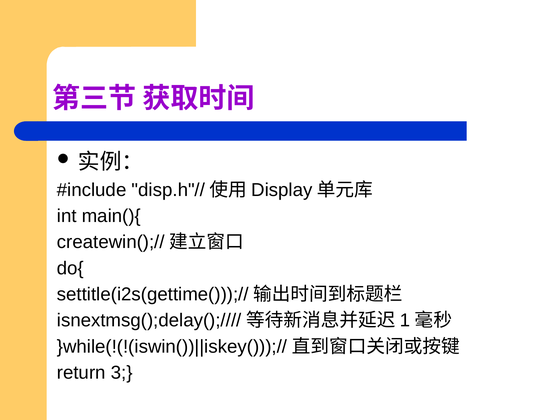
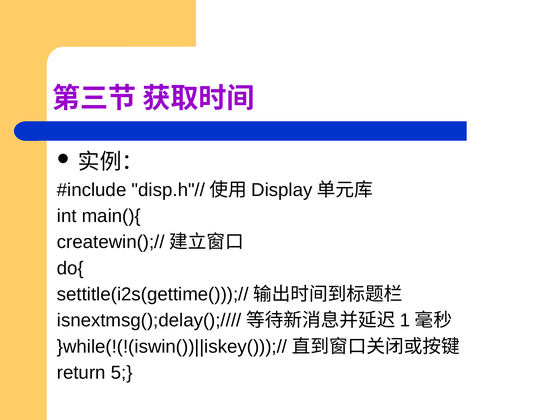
3: 3 -> 5 (122, 373)
